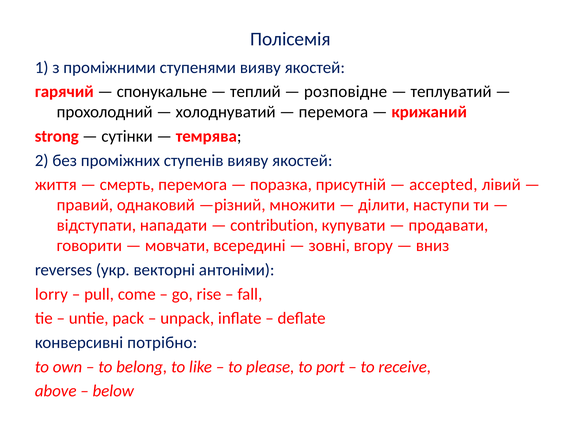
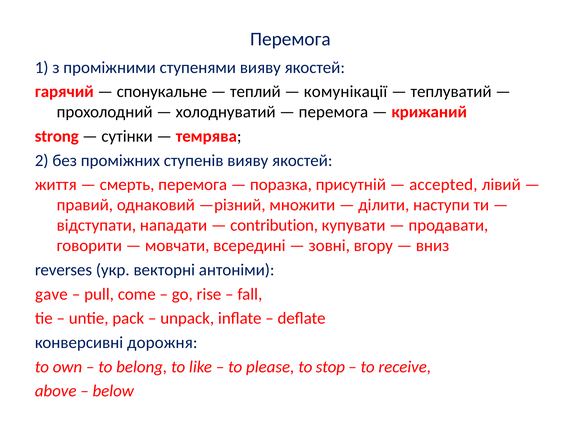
Полісемія: Полісемія -> Перемога (290, 39)
розповідне: розповідне -> комунікації (346, 92)
lorry: lorry -> gave (51, 294)
потрібно: потрібно -> дорожня (162, 342)
port: port -> stop (330, 367)
